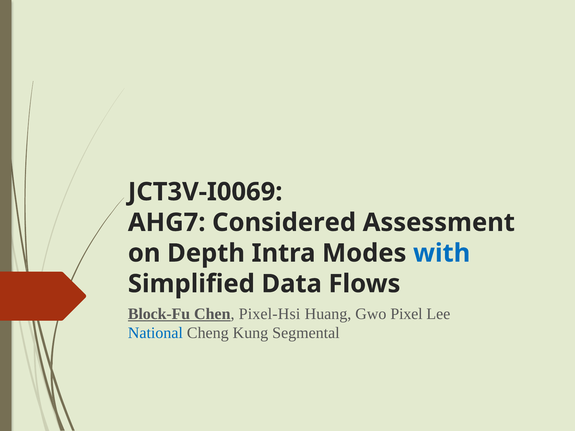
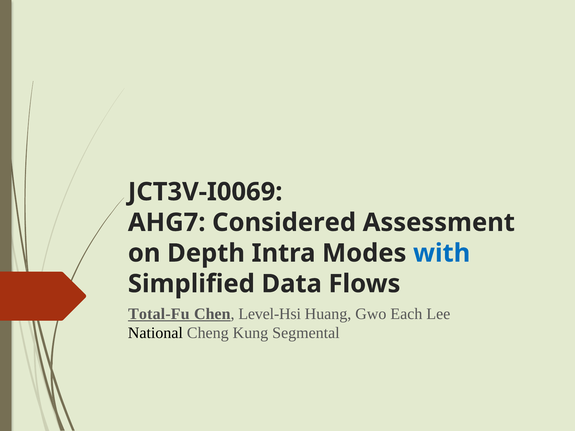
Block-Fu: Block-Fu -> Total-Fu (159, 314)
Pixel-Hsi: Pixel-Hsi -> Level-Hsi (270, 314)
Pixel: Pixel -> Each (406, 314)
National colour: blue -> black (155, 333)
